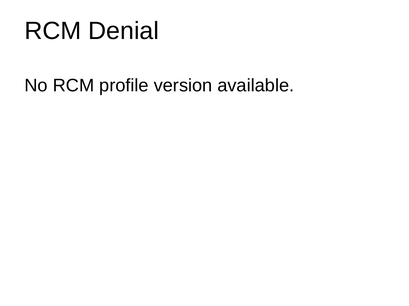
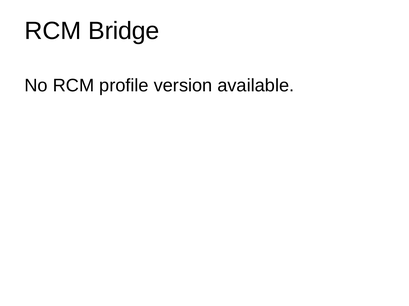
Denial: Denial -> Bridge (124, 31)
